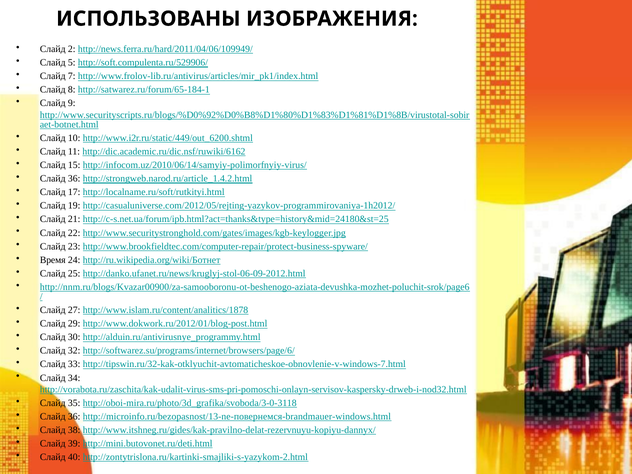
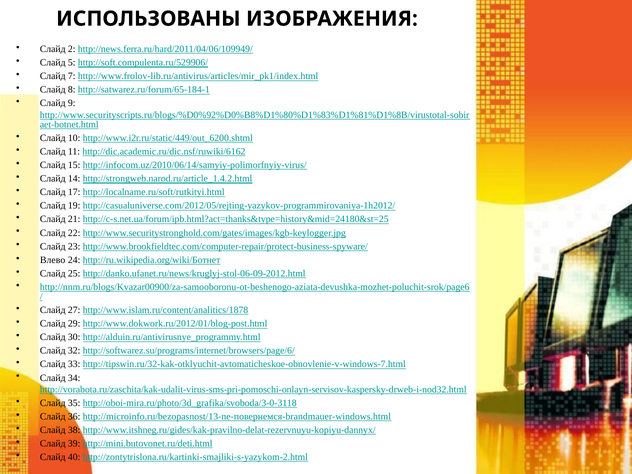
36: 36 -> 14 (74, 179)
Время: Время -> Влево (53, 260)
